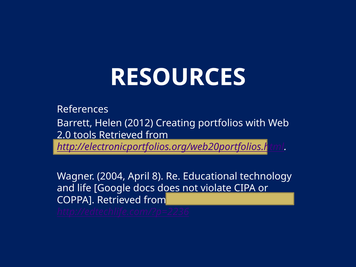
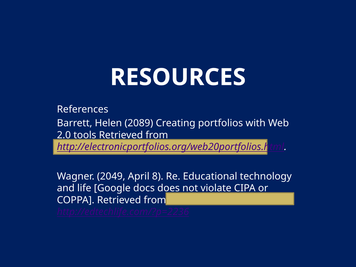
2012: 2012 -> 2089 (139, 123)
2004: 2004 -> 2049 (111, 176)
